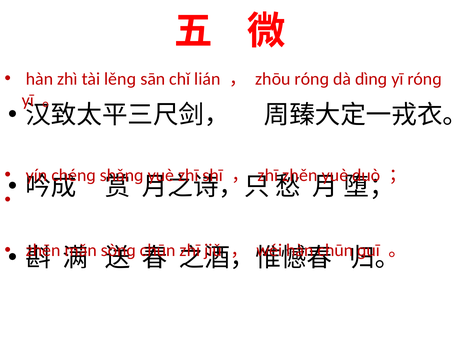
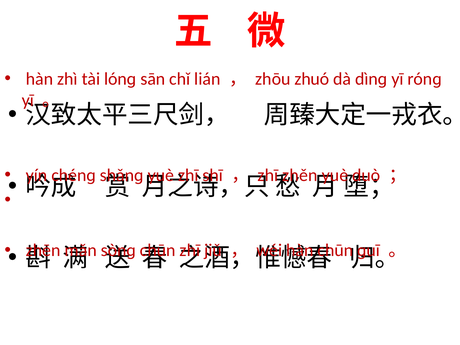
lěnɡ: lěnɡ -> lónɡ (120, 79)
zhōu rónɡ: rónɡ -> zhuó (312, 79)
